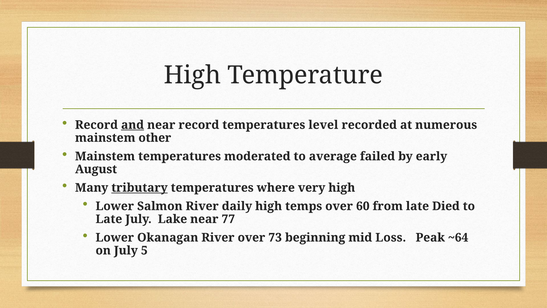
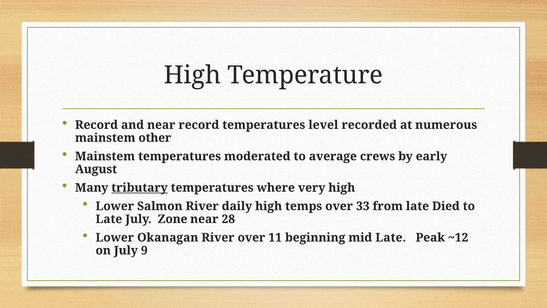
and underline: present -> none (133, 125)
failed: failed -> crews (378, 156)
60: 60 -> 33 (363, 206)
Lake: Lake -> Zone (173, 219)
77: 77 -> 28 (228, 219)
73: 73 -> 11 (275, 237)
mid Loss: Loss -> Late (391, 237)
~64: ~64 -> ~12 (458, 237)
5: 5 -> 9 (144, 250)
